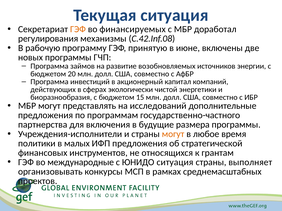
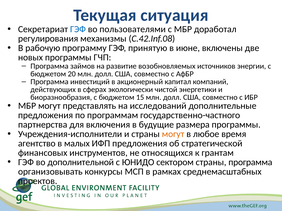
ГЭФ colour: orange -> blue (78, 29)
финансируемых: финансируемых -> пользователями (133, 29)
политики: политики -> агентство (37, 144)
международные: международные -> дополнительной (81, 163)
ЮНИДО ситуация: ситуация -> сектором (175, 163)
страны выполняет: выполняет -> программа (250, 163)
